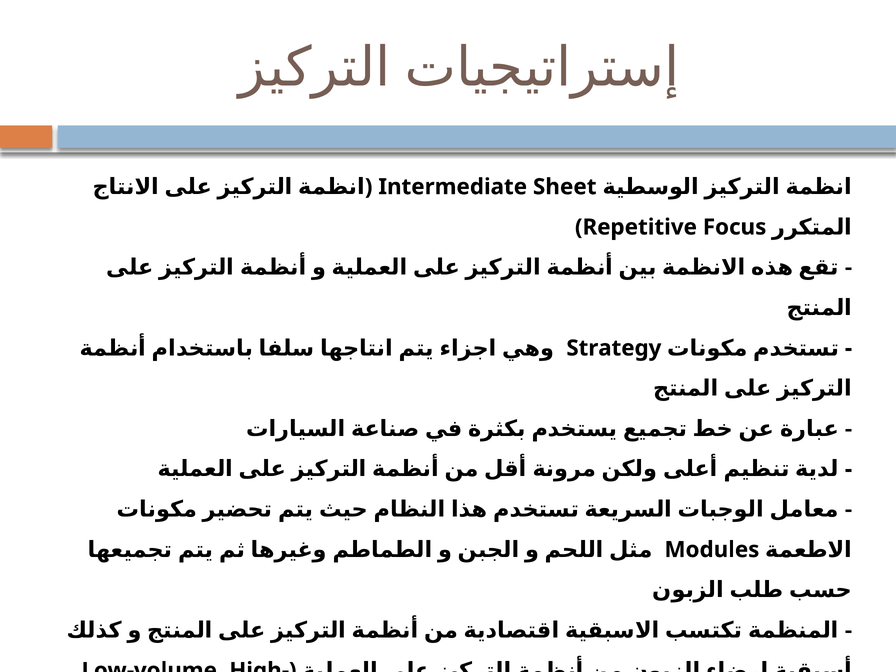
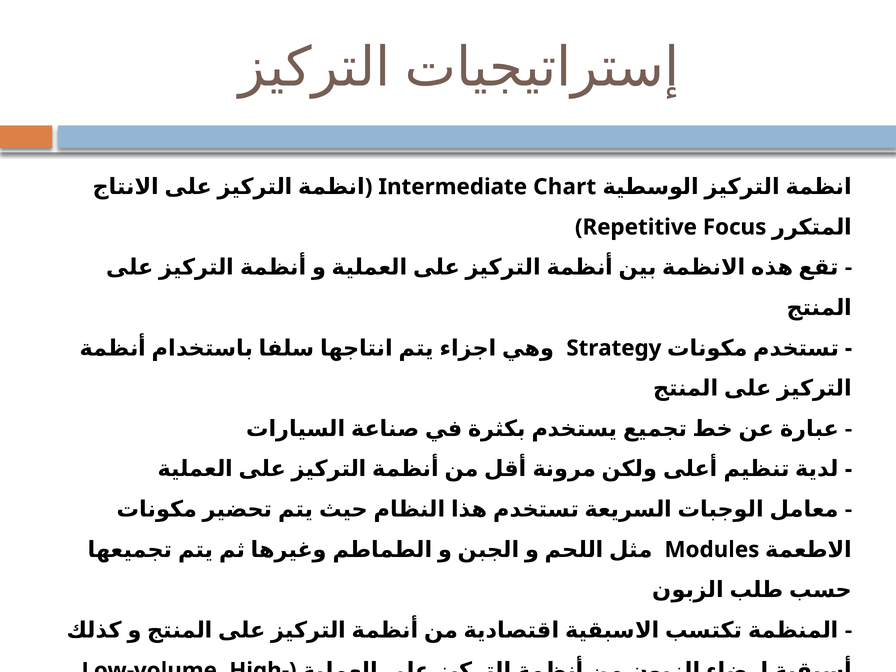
Sheet: Sheet -> Chart (565, 187)
